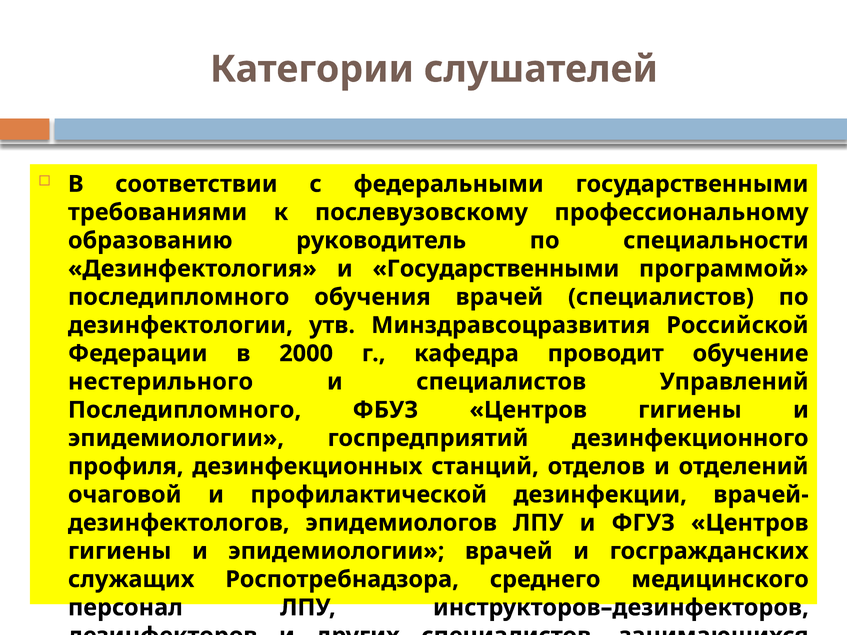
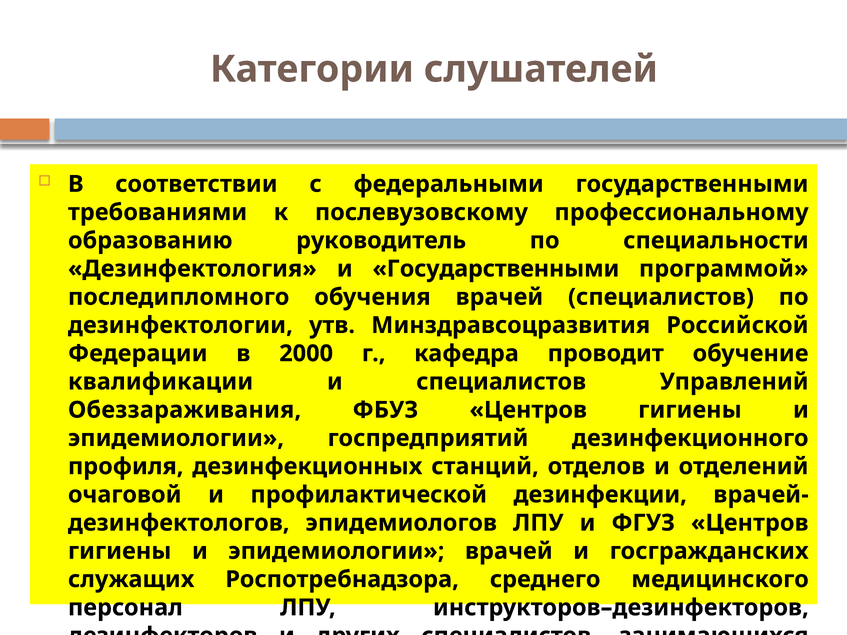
нестерильного: нестерильного -> квалификации (161, 382)
Последипломного: Последипломного -> Обеззараживания (185, 410)
